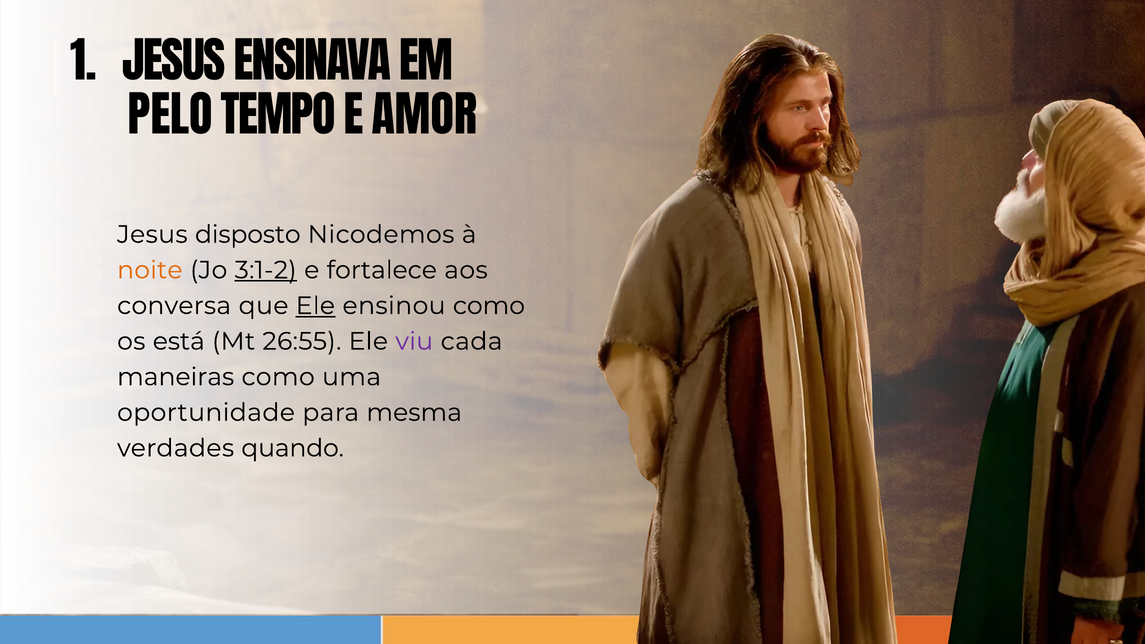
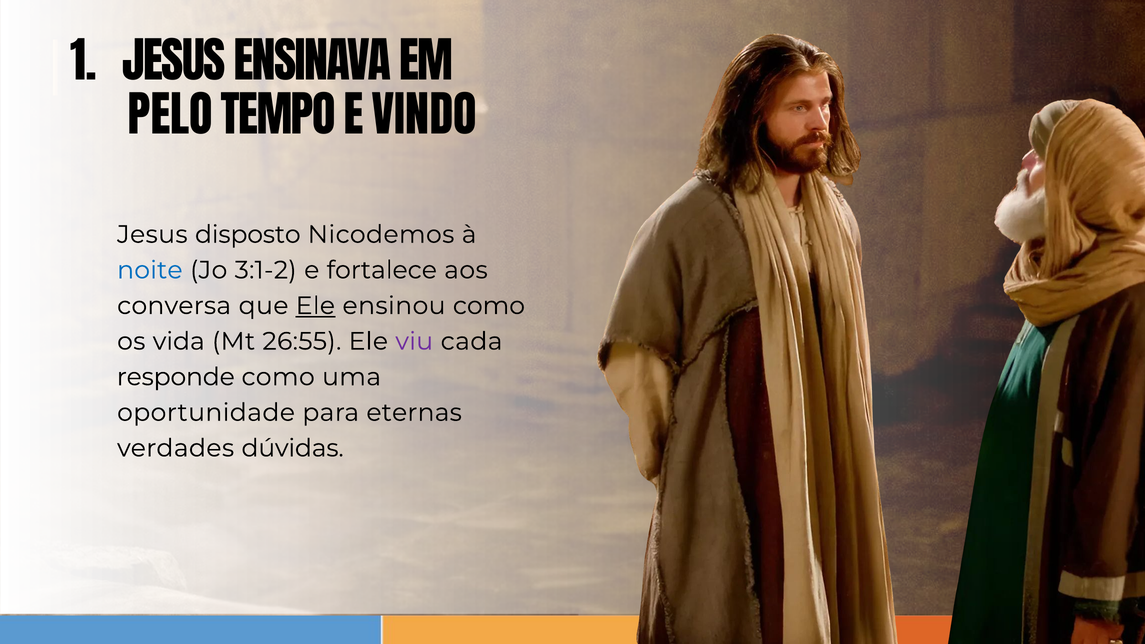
AMOR: AMOR -> VINDO (424, 118)
noite colour: orange -> blue (150, 270)
3:1-2 underline: present -> none (266, 270)
está: está -> vida (179, 341)
maneiras: maneiras -> responde (176, 377)
mesma: mesma -> eternas (414, 413)
quando: quando -> dúvidas (293, 448)
